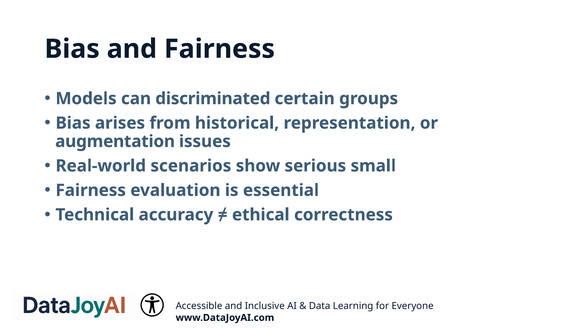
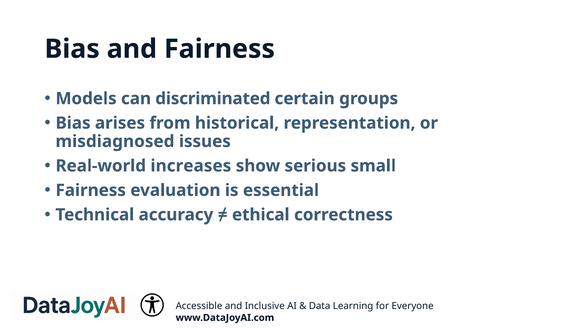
augmentation: augmentation -> misdiagnosed (115, 142)
scenarios: scenarios -> increases (191, 166)
